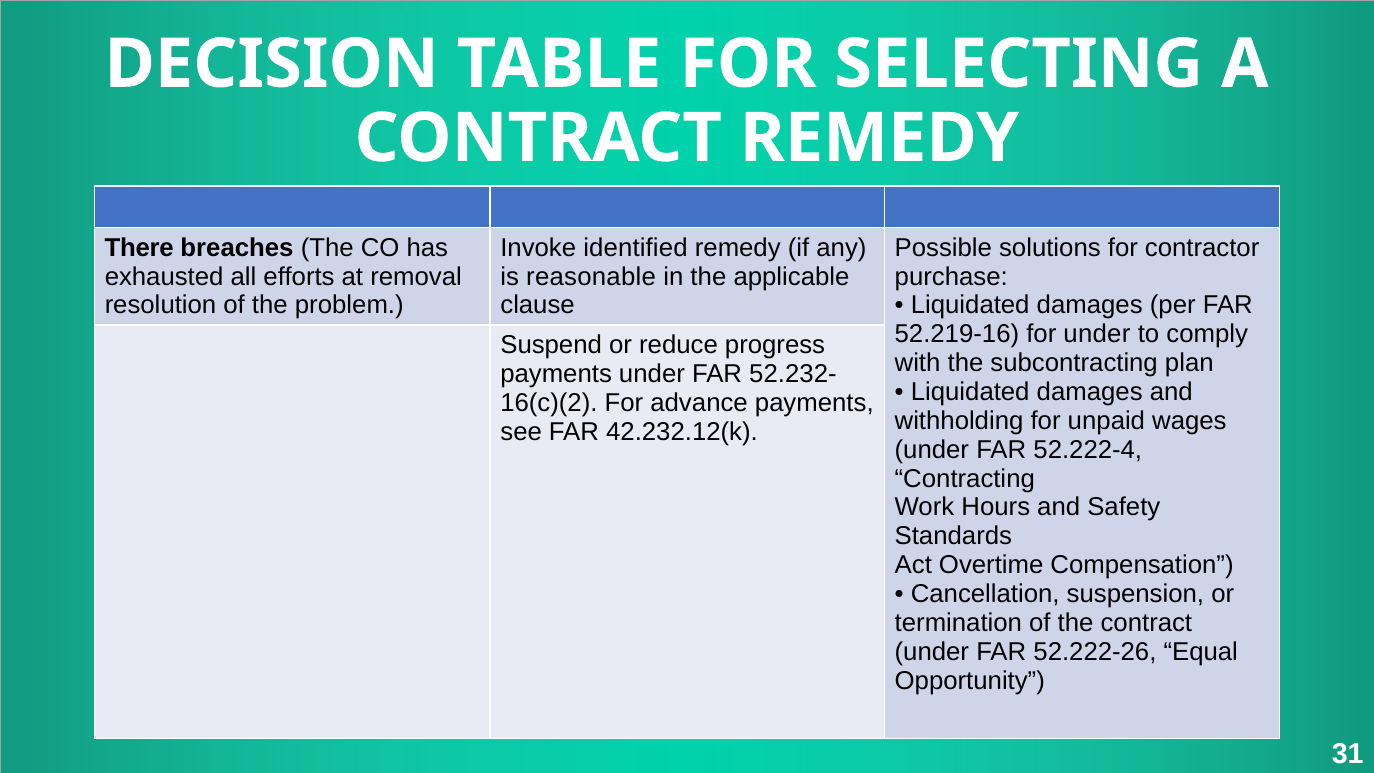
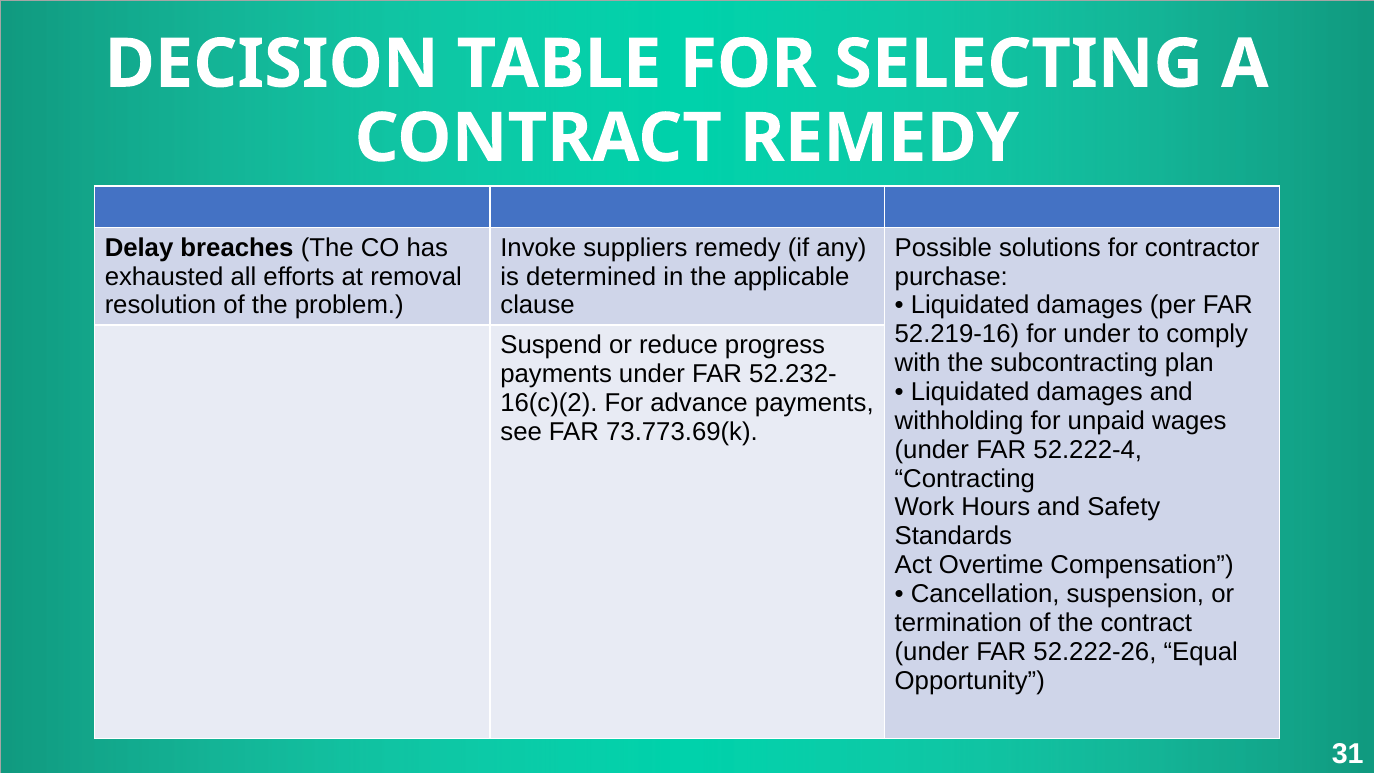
There: There -> Delay (139, 248)
identified: identified -> suppliers (635, 248)
reasonable: reasonable -> determined (591, 277)
42.232.12(k: 42.232.12(k -> 73.773.69(k (682, 432)
